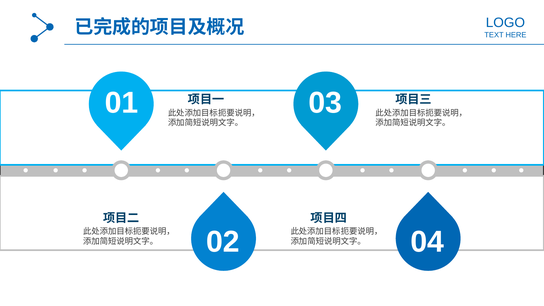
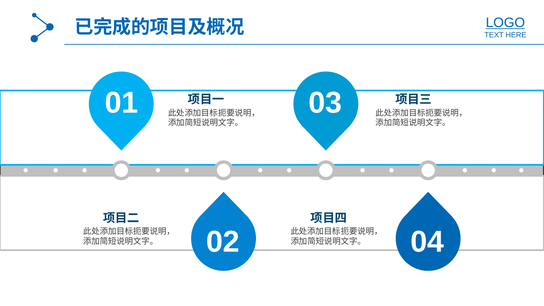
LOGO underline: none -> present (505, 23)
